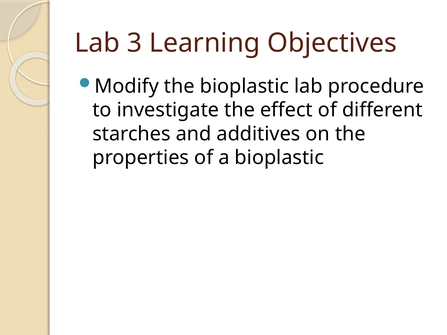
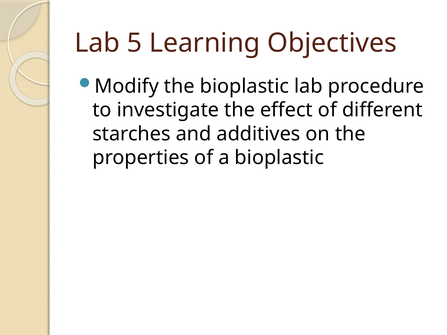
3: 3 -> 5 (134, 43)
